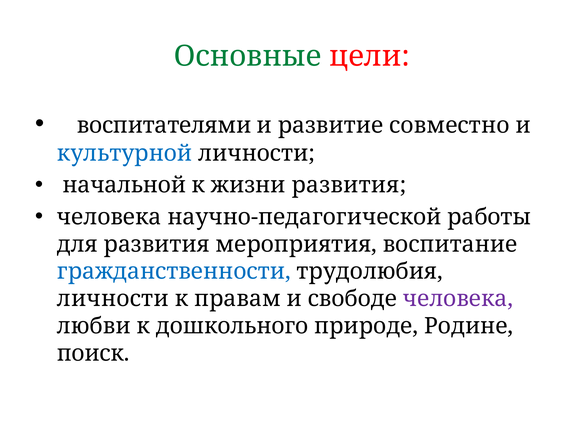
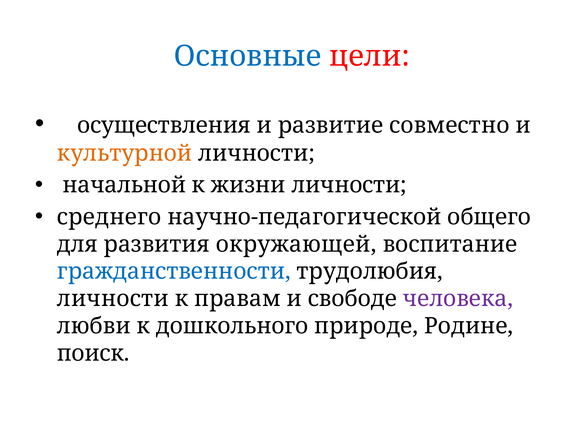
Основные colour: green -> blue (248, 56)
воспитателями: воспитателями -> осуществления (164, 125)
культурной colour: blue -> orange (125, 153)
жизни развития: развития -> личности (349, 185)
человека: человека -> среднего (109, 217)
работы: работы -> общего (489, 217)
мероприятия: мероприятия -> окружающей (296, 244)
